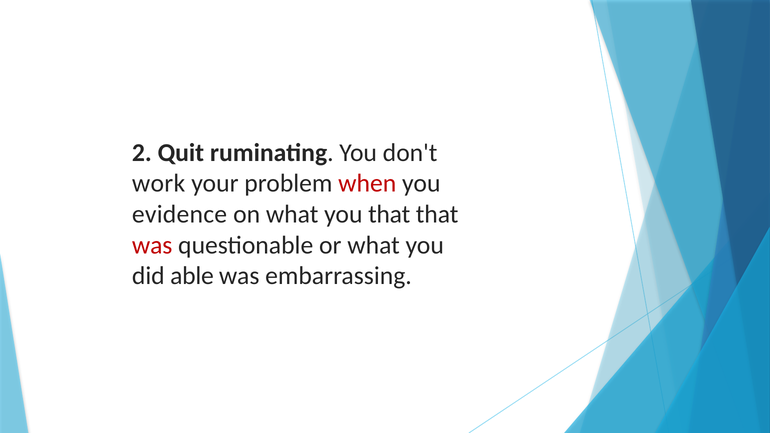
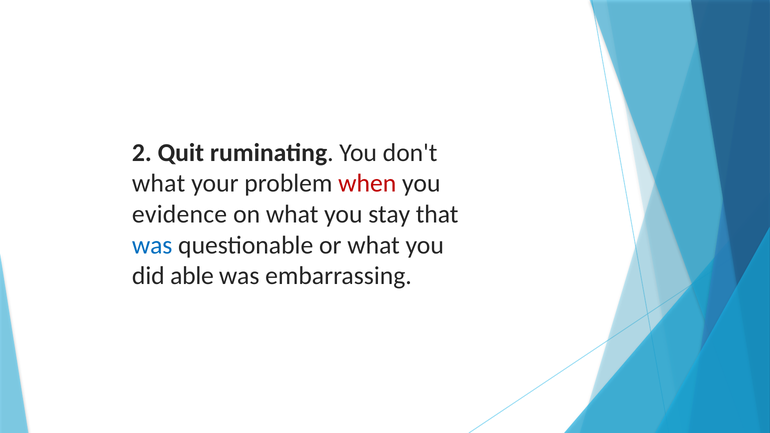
work: work -> what (159, 184)
you that: that -> stay (389, 214)
was colour: red -> blue (152, 245)
